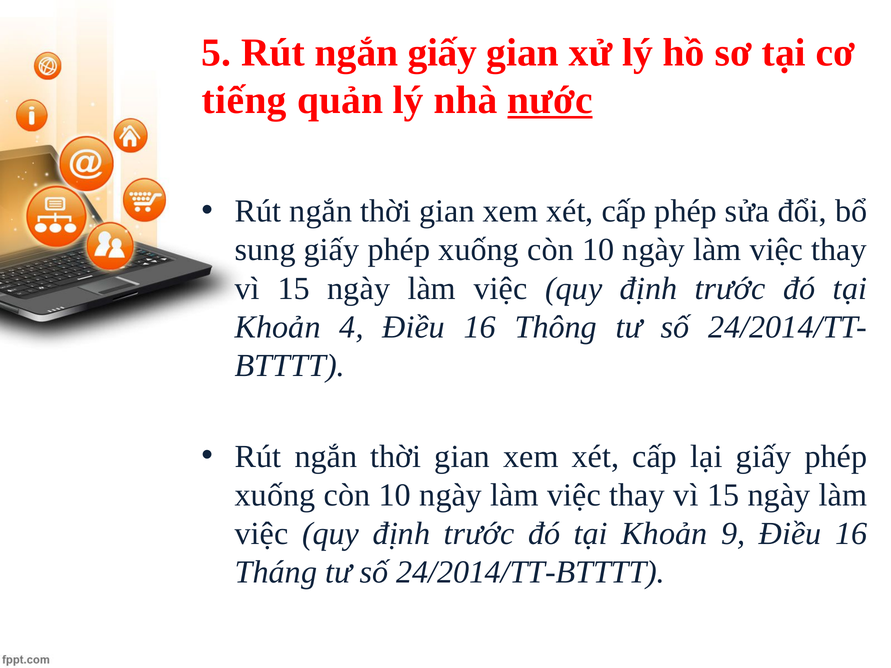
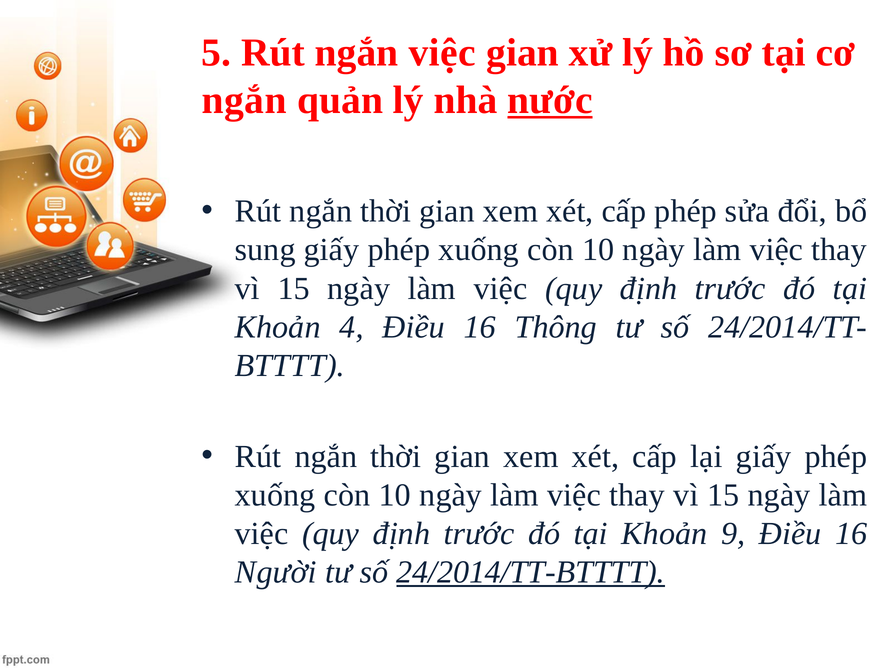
ngắn giấy: giấy -> việc (442, 53)
tiếng: tiếng -> ngắn (244, 100)
Tháng: Tháng -> Người (276, 572)
24/2014/TT-BTTTT underline: none -> present (531, 572)
